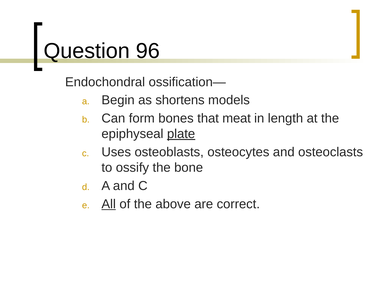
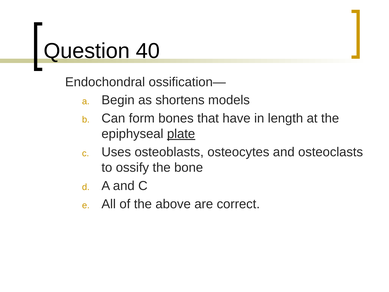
96: 96 -> 40 (148, 51)
meat: meat -> have (237, 118)
All underline: present -> none (109, 204)
